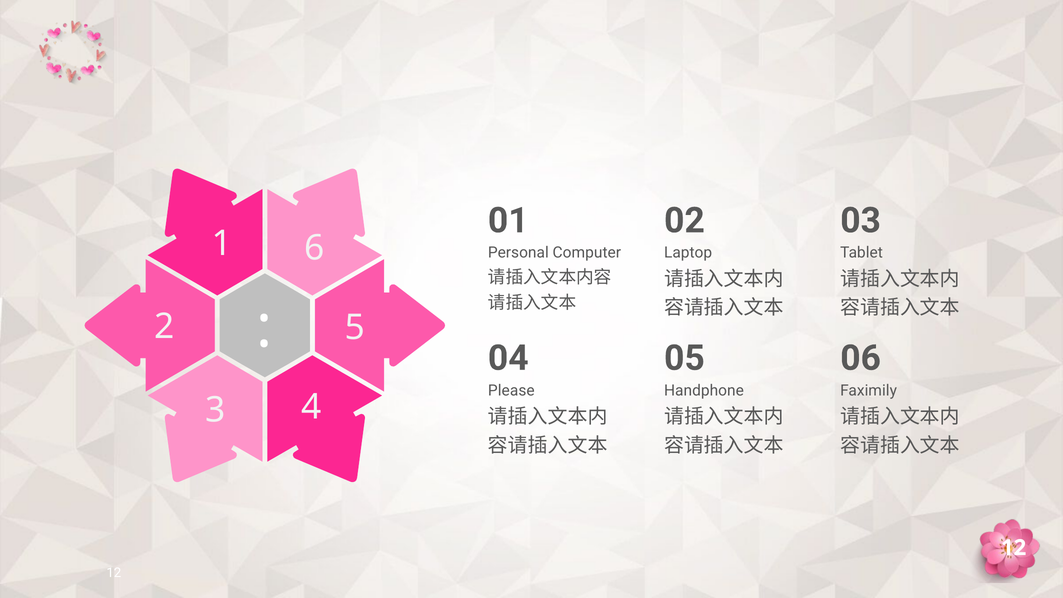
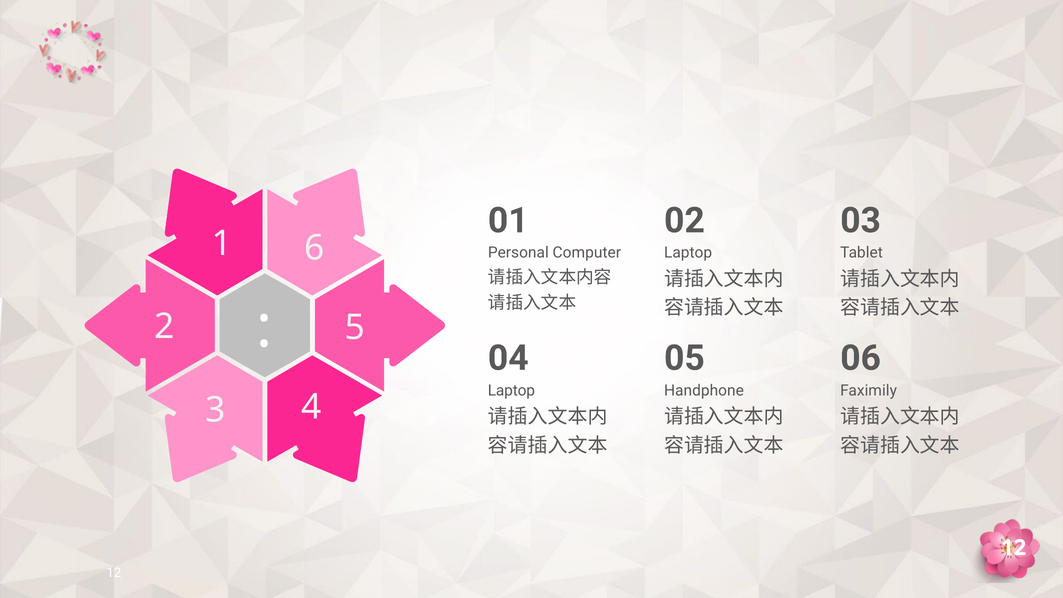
Please: Please -> Laptop (511, 390)
